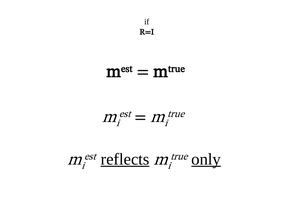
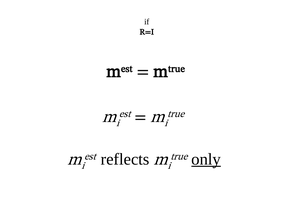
reflects underline: present -> none (125, 159)
